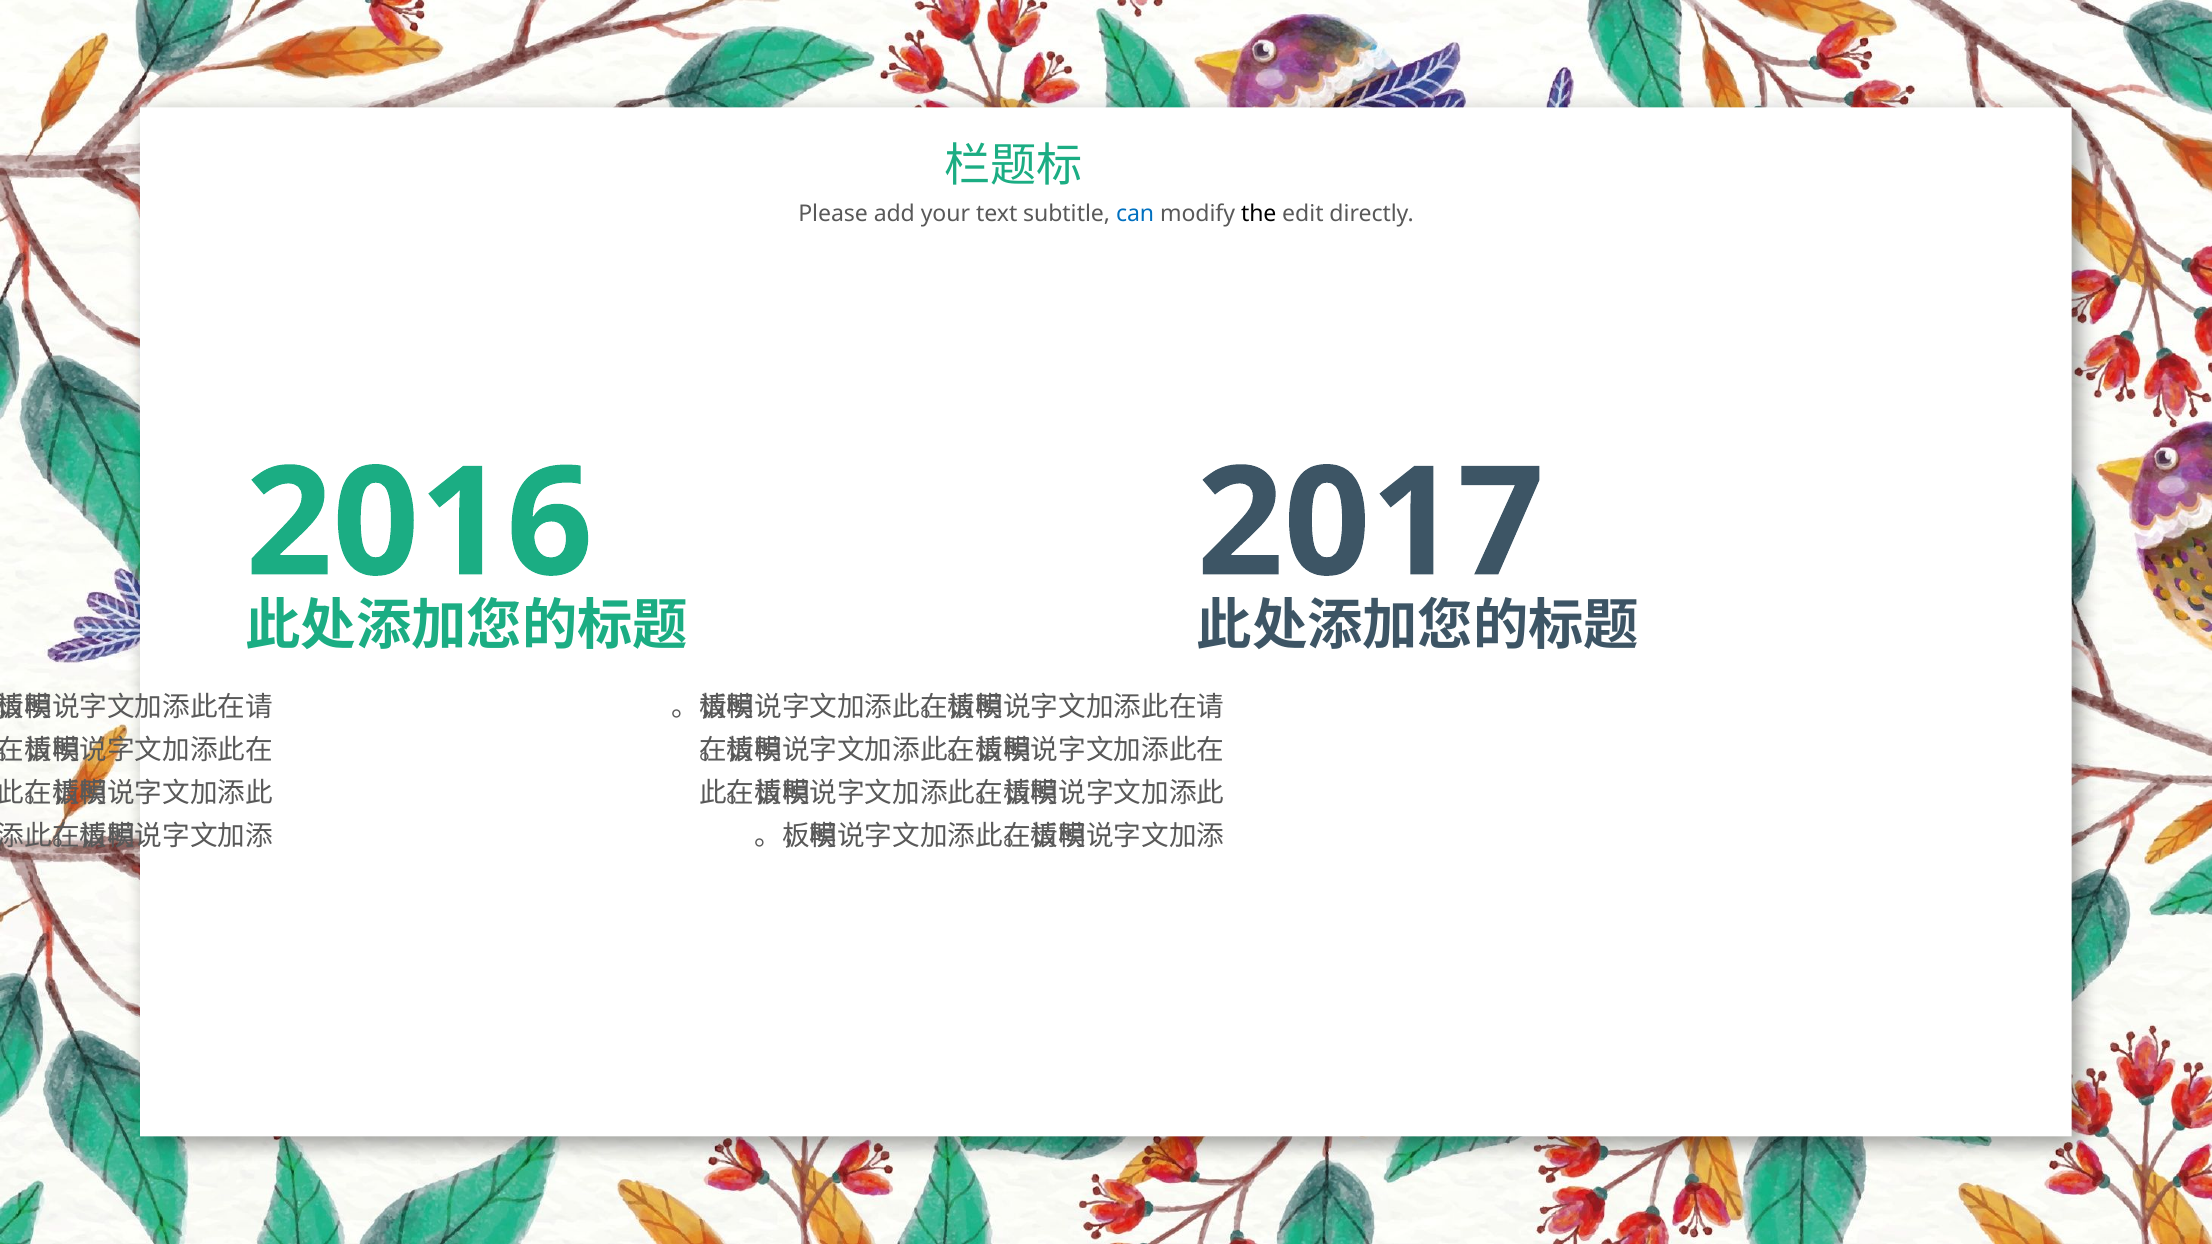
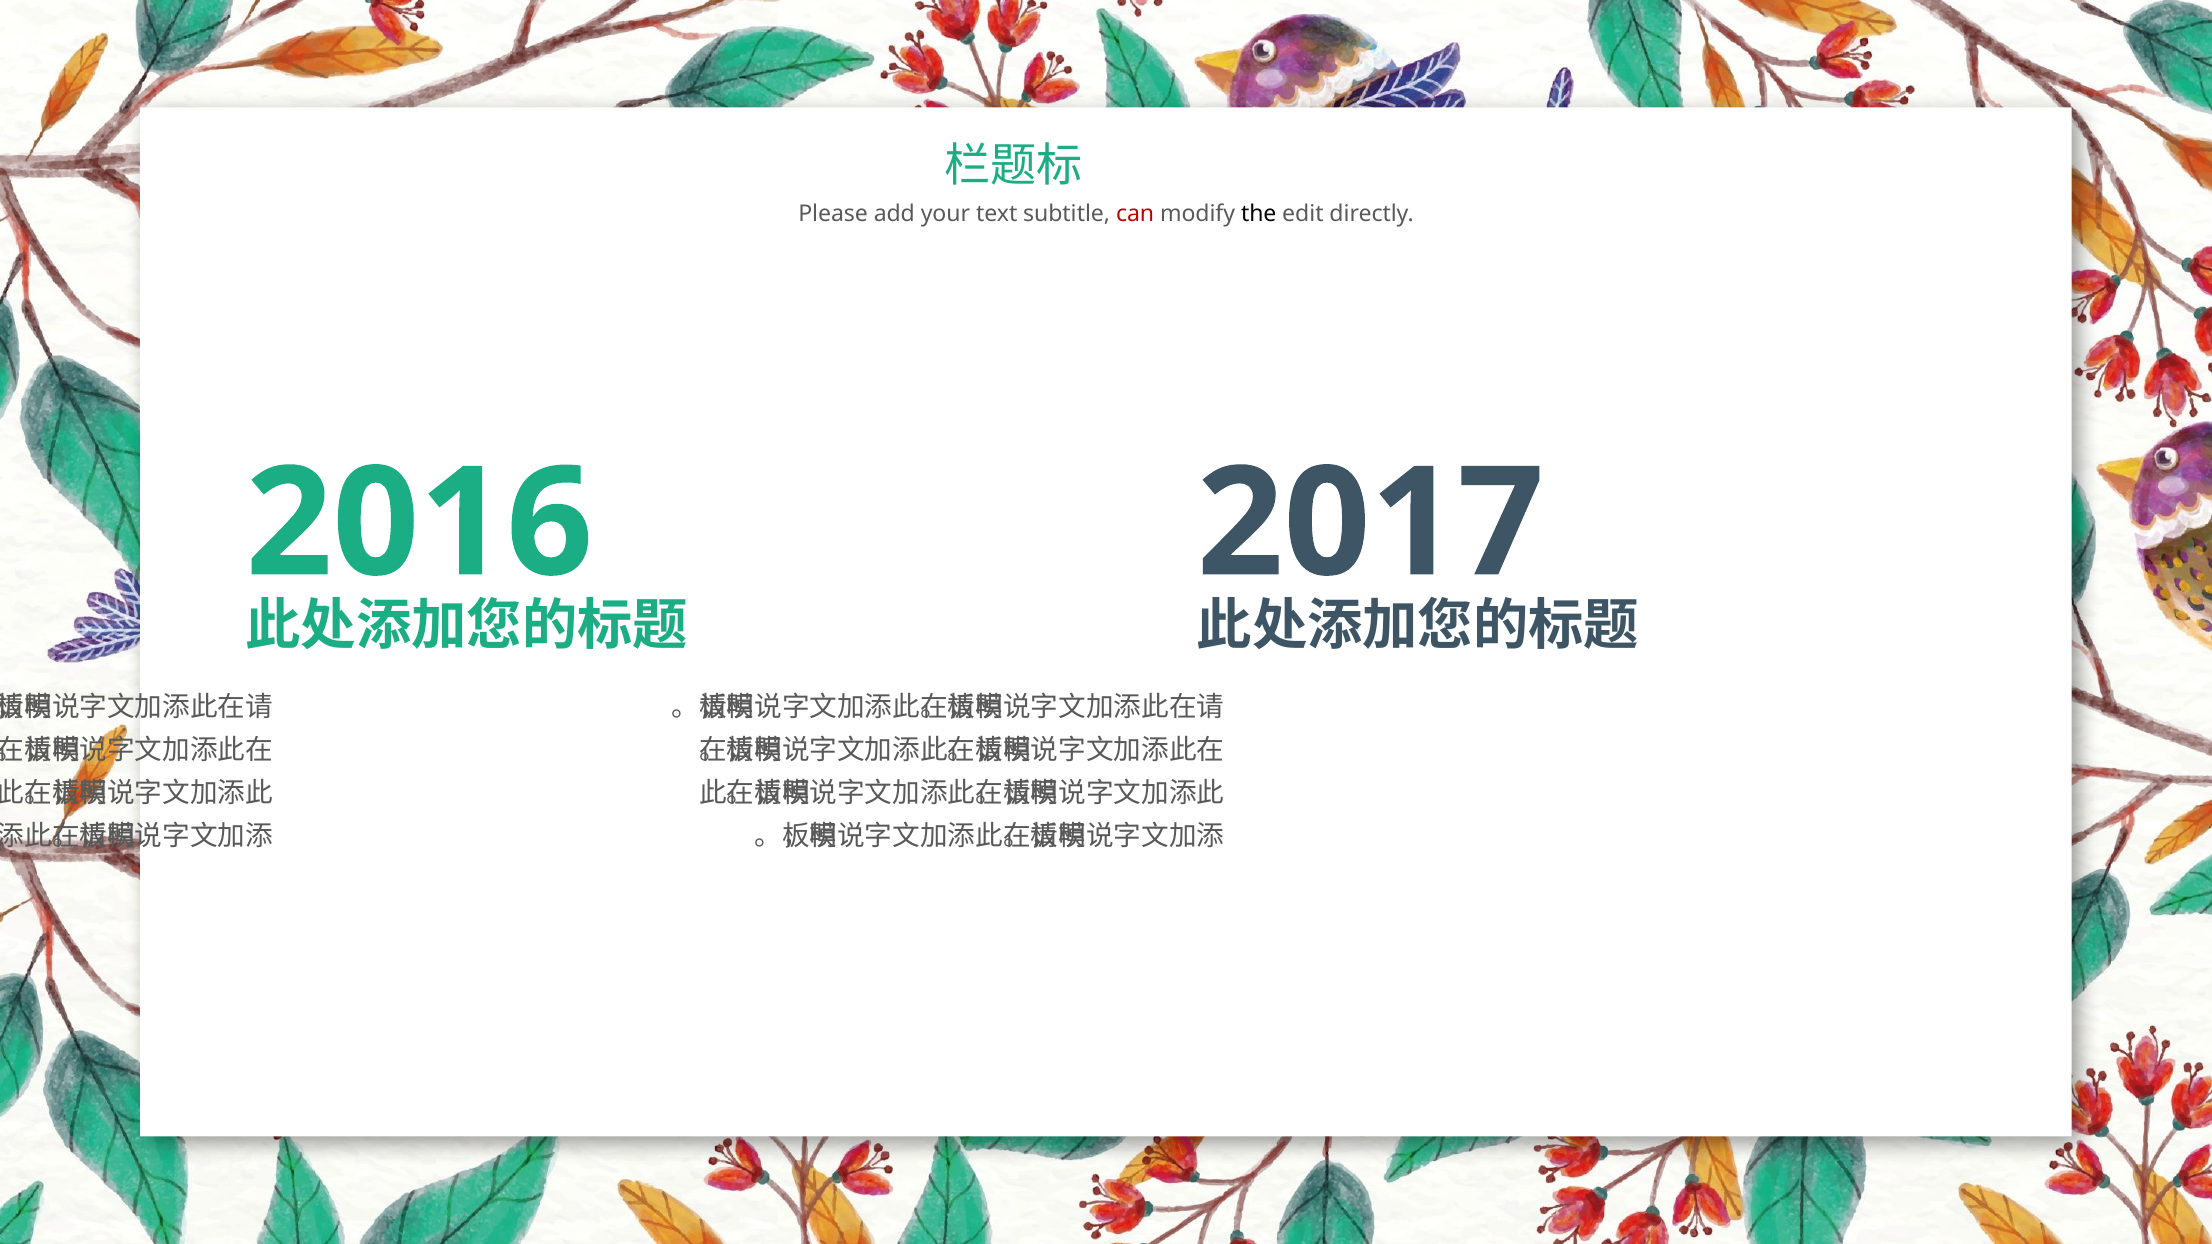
can colour: blue -> red (1135, 214)
